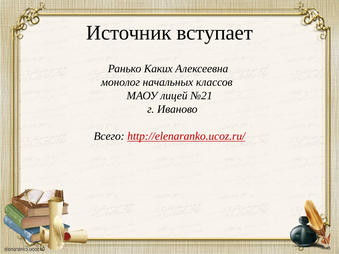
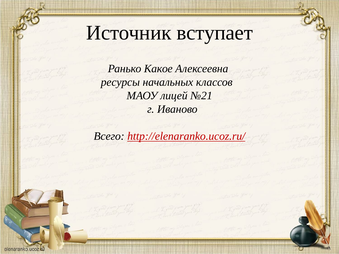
Каких: Каких -> Какое (158, 69)
монолог: монолог -> ресурсы (120, 82)
